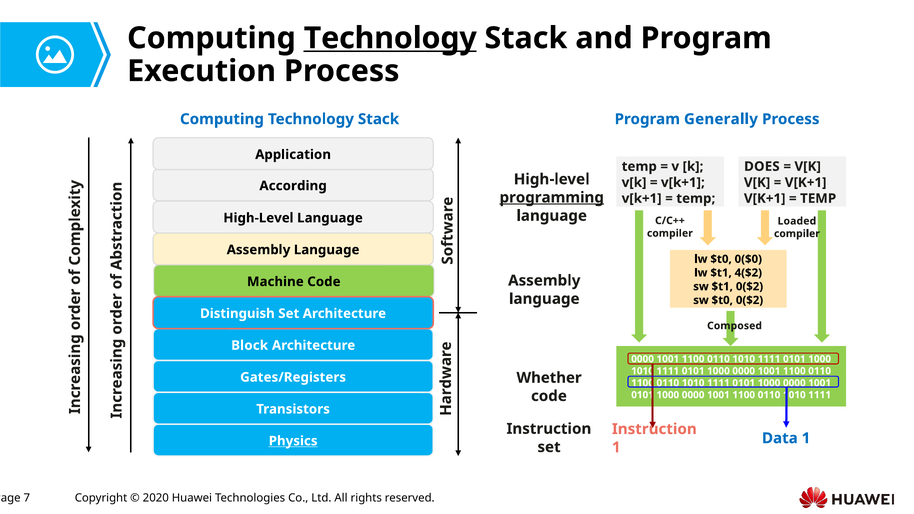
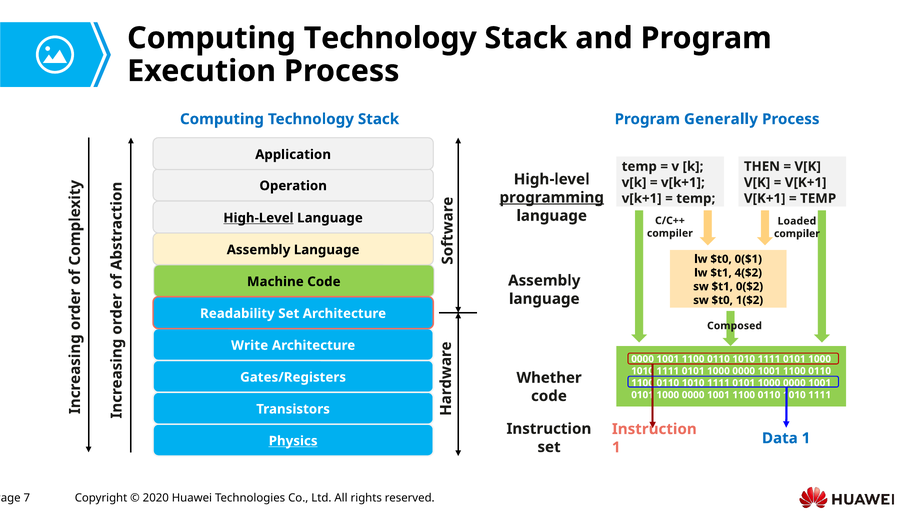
Technology underline: present -> none (390, 38)
DOES: DOES -> THEN (762, 167)
According: According -> Operation (293, 186)
High-Level underline: none -> present (259, 218)
0($0: 0($0 -> 0($1 (748, 259)
$t0 0($2: 0($2 -> 1($2 (750, 300)
Distinguish: Distinguish -> Readability (237, 314)
Block: Block -> Write (250, 345)
